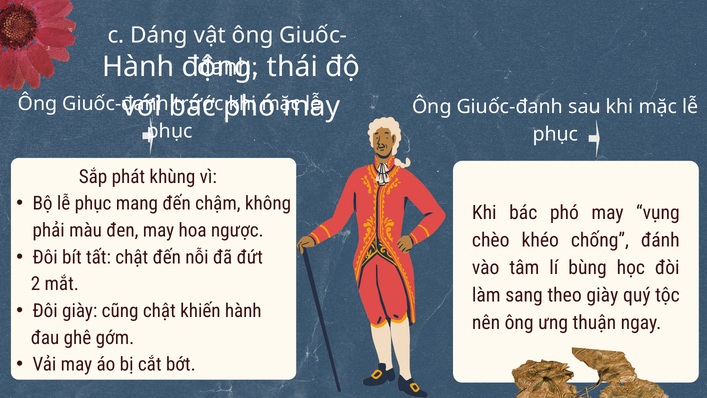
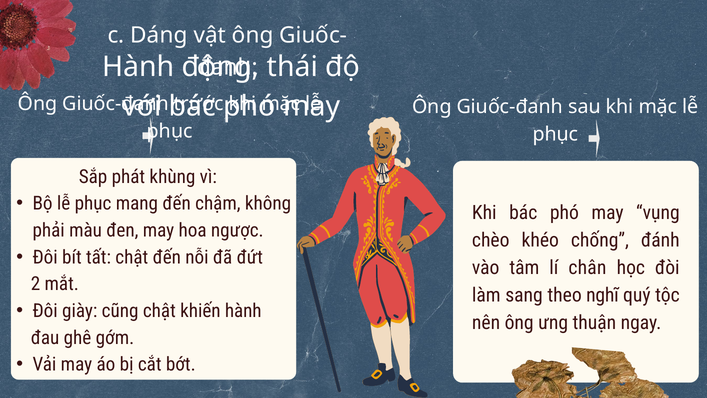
bùng: bùng -> chân (587, 268)
theo giày: giày -> nghĩ (603, 295)
